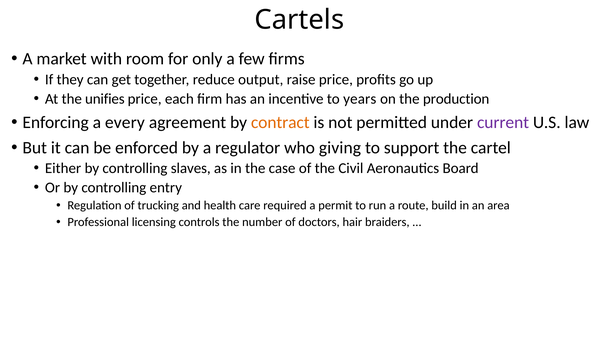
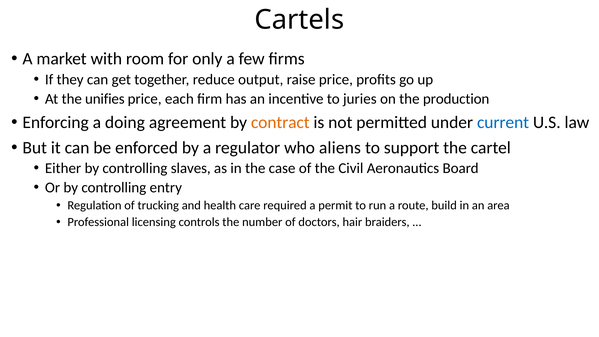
years: years -> juries (360, 99)
every: every -> doing (125, 122)
current colour: purple -> blue (503, 122)
giving: giving -> aliens (340, 148)
